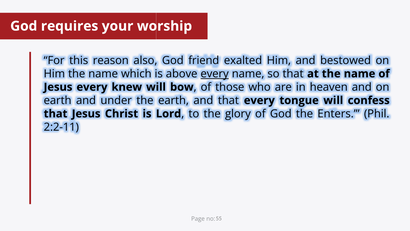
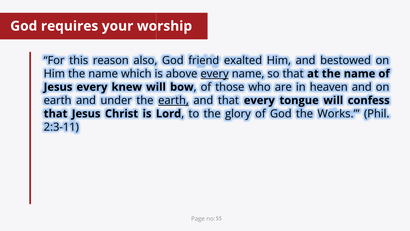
earth underline: none -> present (173, 100)
Enters: Enters -> Works (338, 114)
2:2-11: 2:2-11 -> 2:3-11 (61, 127)
